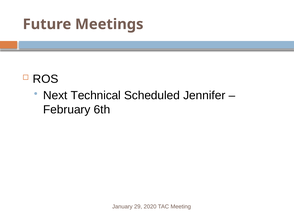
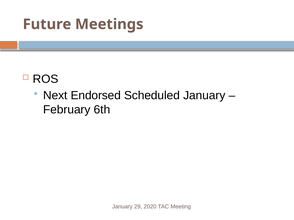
Technical: Technical -> Endorsed (96, 96)
Scheduled Jennifer: Jennifer -> January (204, 96)
